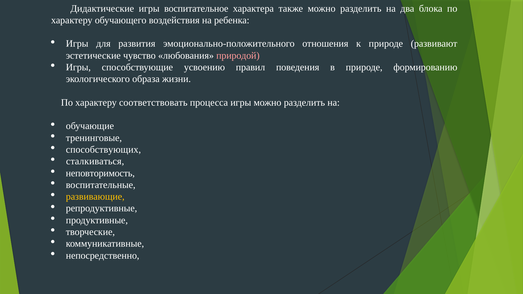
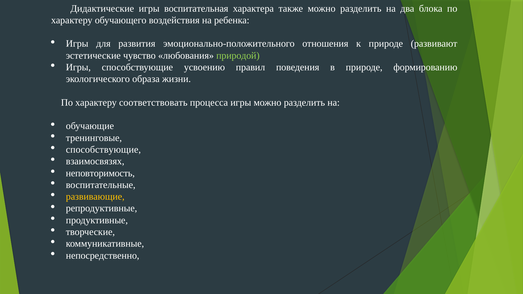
воспитательное: воспитательное -> воспитательная (196, 8)
природой colour: pink -> light green (238, 56)
способствующих: способствующих -> способствующие (103, 150)
сталкиваться: сталкиваться -> взаимосвязях (95, 161)
